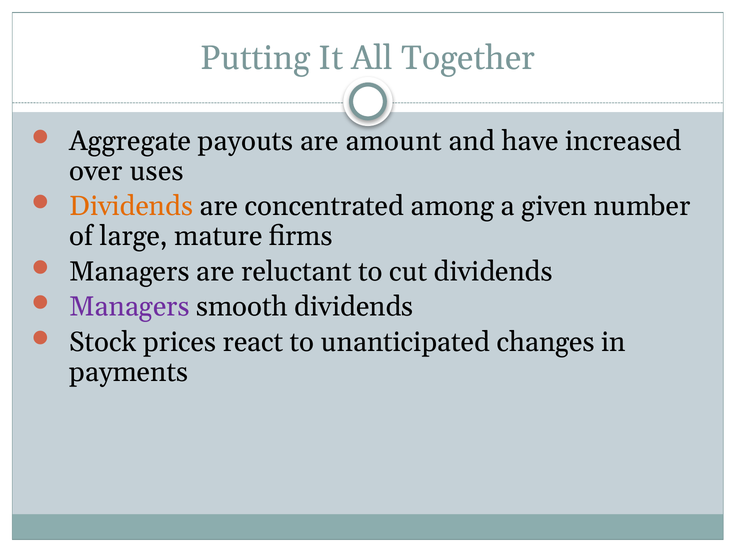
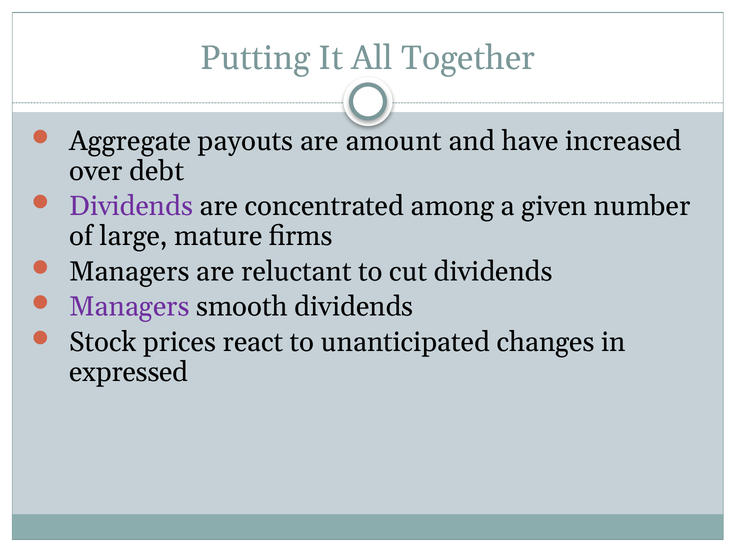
uses: uses -> debt (157, 171)
Dividends colour: orange -> purple (131, 206)
payments: payments -> expressed (129, 372)
